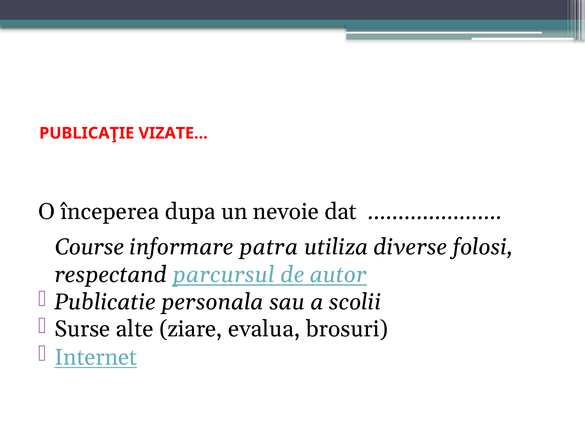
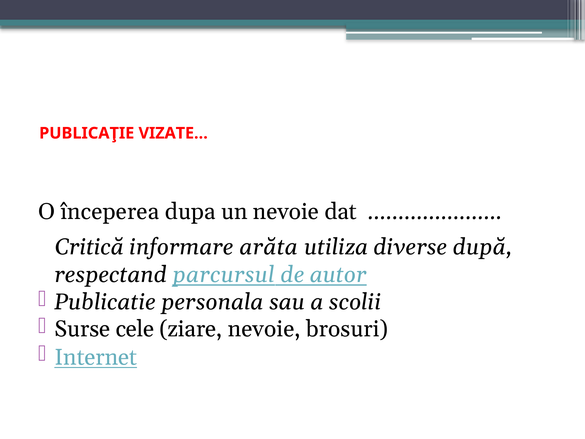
Course: Course -> Critică (89, 247)
patra: patra -> arăta (269, 247)
folosi: folosi -> după (483, 247)
alte: alte -> cele (135, 329)
ziare evalua: evalua -> nevoie (264, 329)
